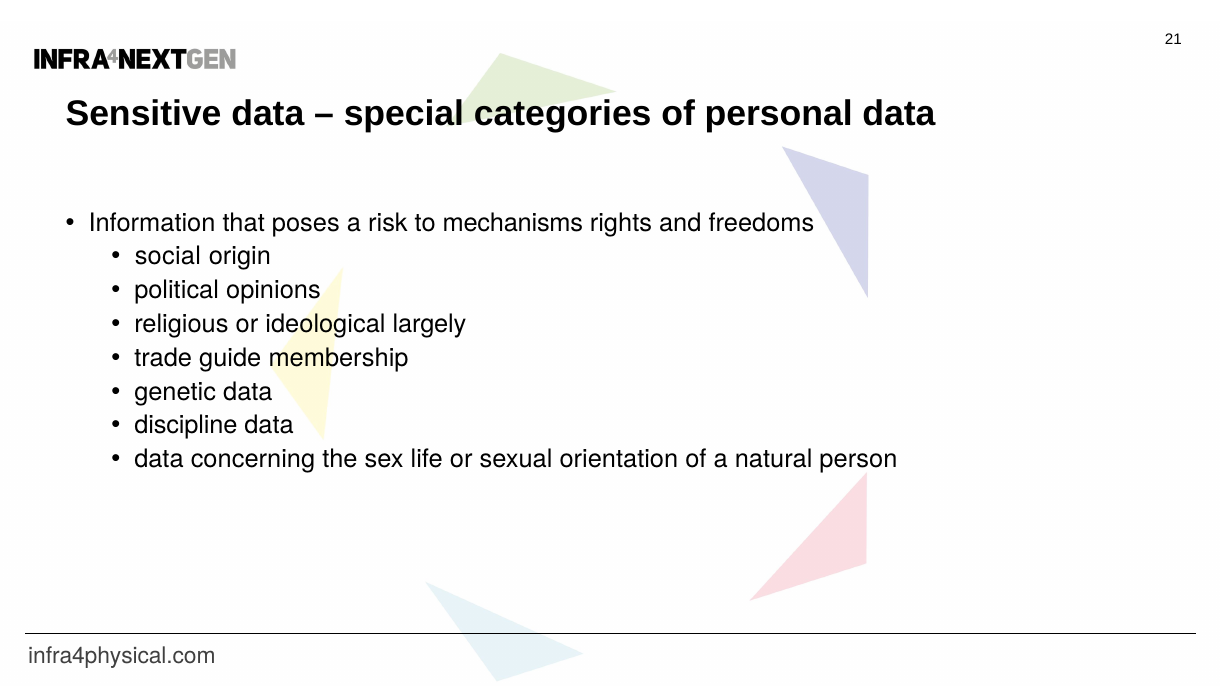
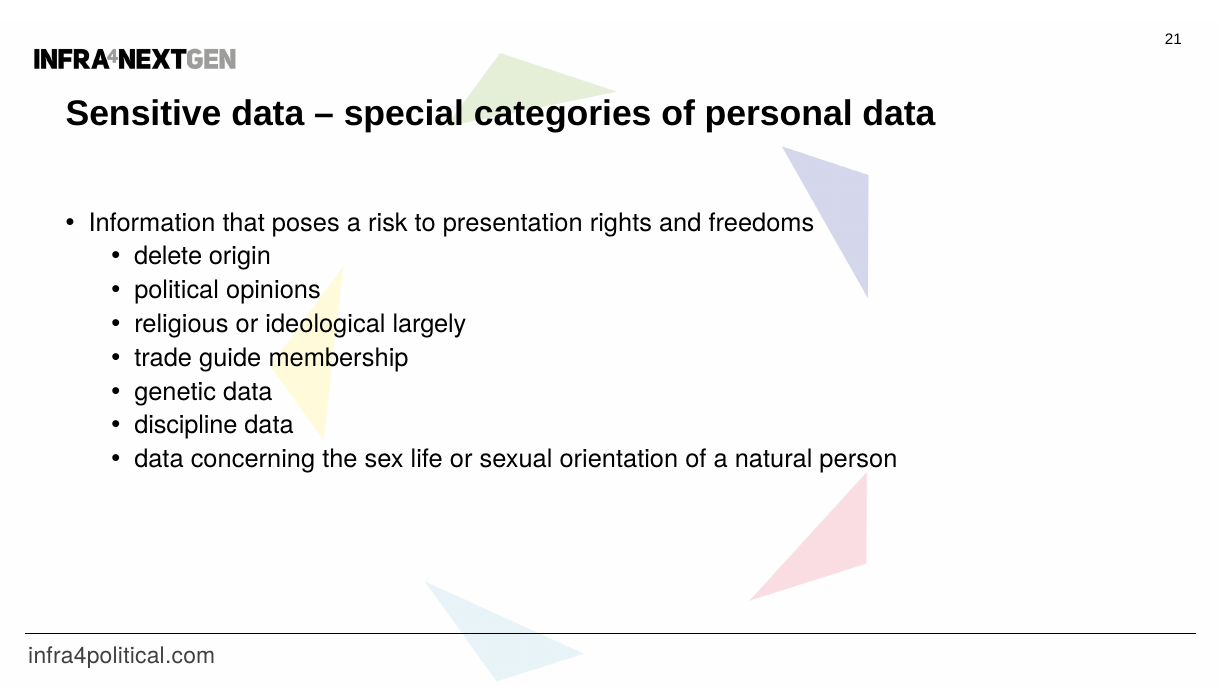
mechanisms: mechanisms -> presentation (513, 223)
social: social -> delete (168, 257)
infra4physical.com: infra4physical.com -> infra4political.com (122, 656)
